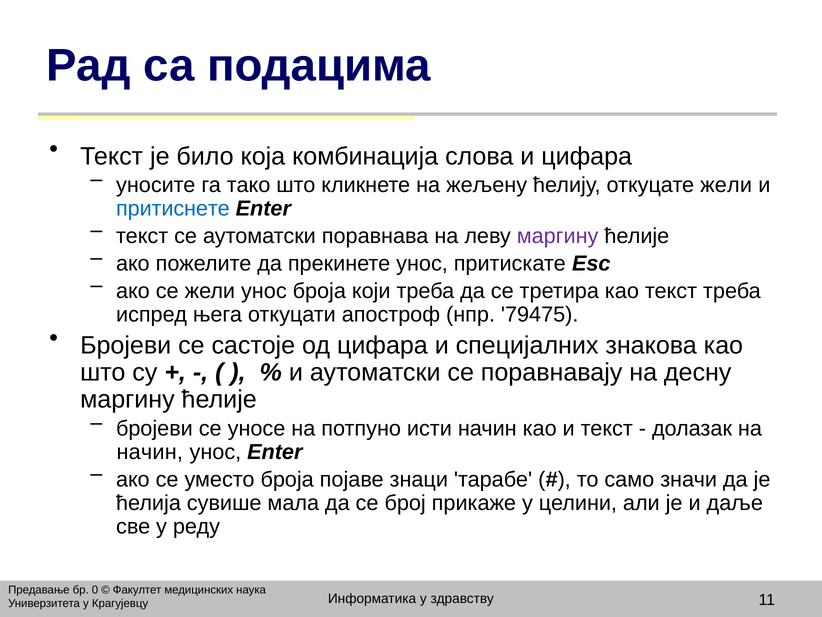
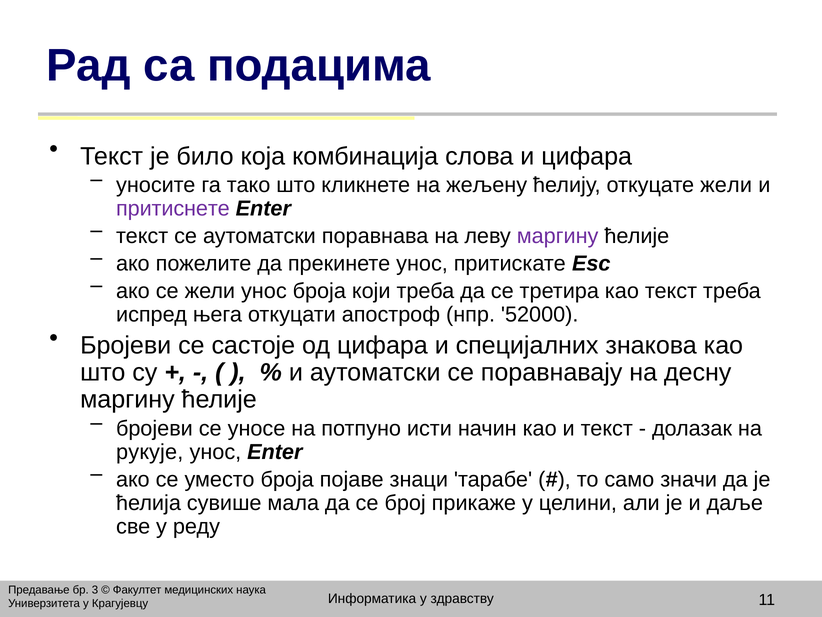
притиснете colour: blue -> purple (173, 209)
79475: 79475 -> 52000 (540, 314)
начин: начин -> рукује (150, 452)
0: 0 -> 3 (95, 589)
